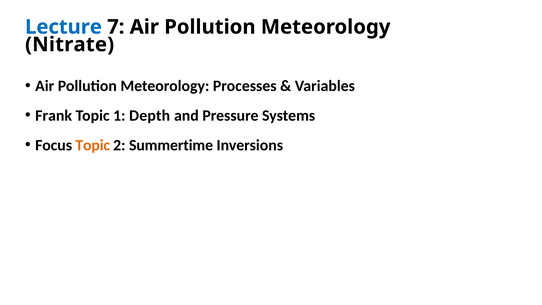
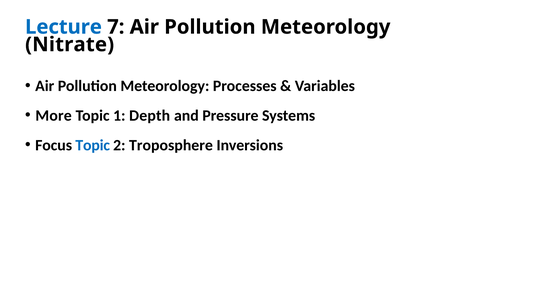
Frank: Frank -> More (54, 116)
Topic colour: orange -> blue (93, 145)
Summertime: Summertime -> Troposphere (171, 145)
